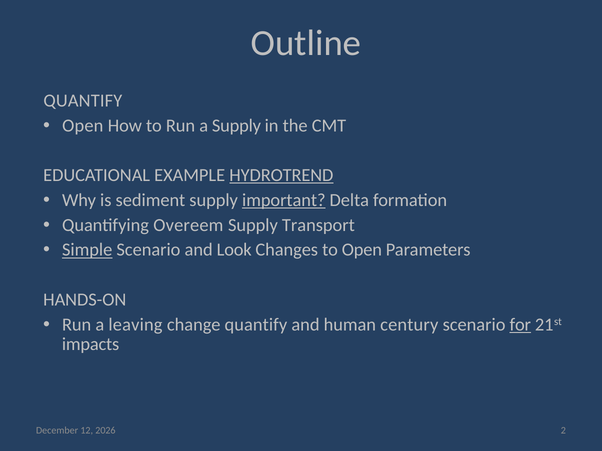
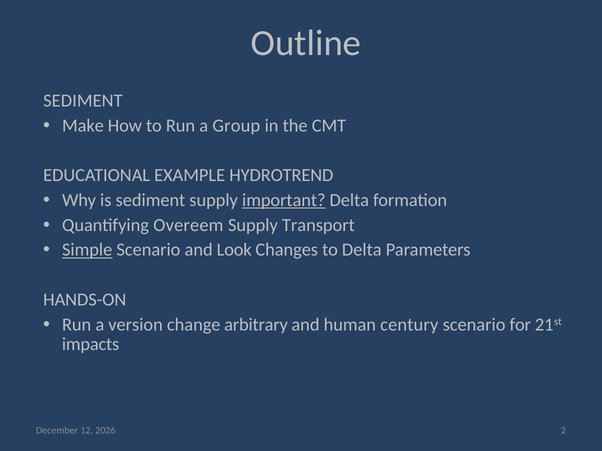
QUANTIFY: QUANTIFY -> SEDIMENT (83, 101)
Open: Open -> Make (83, 126)
a Supply: Supply -> Group (236, 126)
HYDROTREND underline: present -> none (281, 175)
to Open: Open -> Delta (362, 250)
leaving: leaving -> version (136, 325)
change quantify: quantify -> arbitrary (256, 325)
for underline: present -> none (520, 325)
